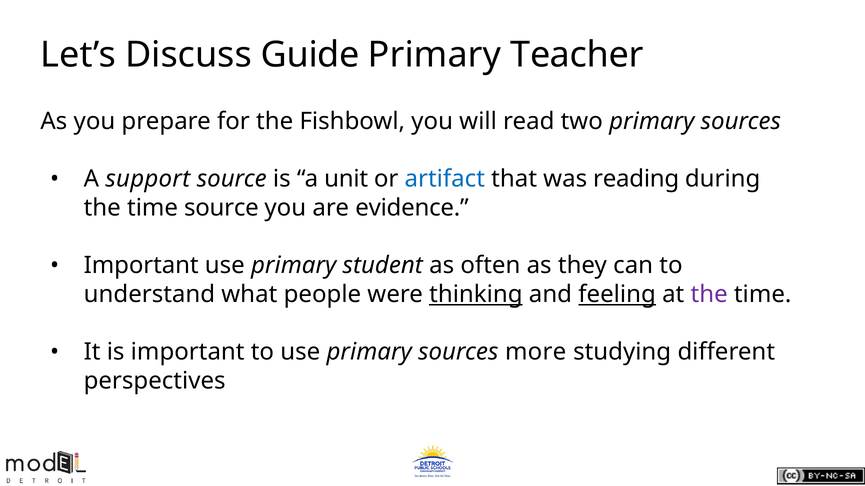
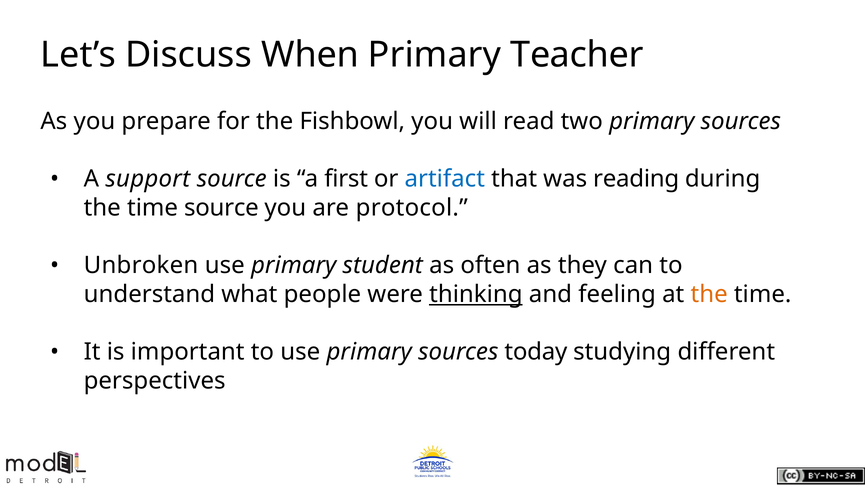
Guide: Guide -> When (310, 55)
unit: unit -> first (346, 179)
evidence: evidence -> protocol (412, 208)
Important: Important -> Unbroken (141, 266)
feeling underline: present -> none (617, 295)
the colour: purple -> orange (709, 295)
more: more -> today (536, 352)
